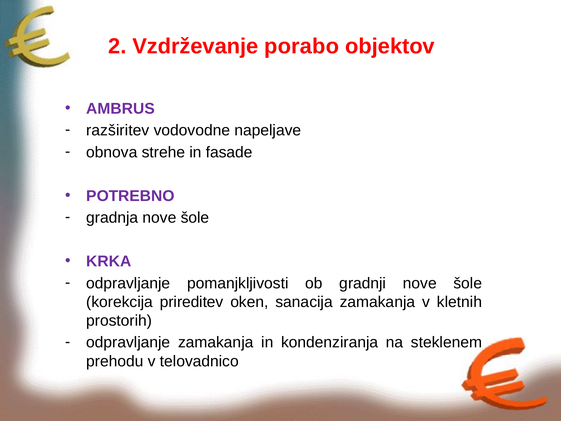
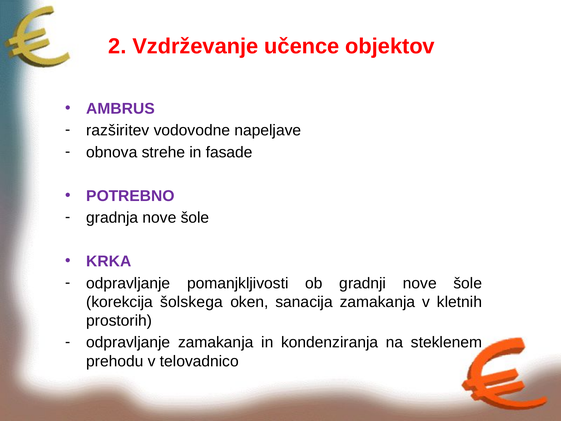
porabo: porabo -> učence (302, 46)
prireditev: prireditev -> šolskega (192, 302)
